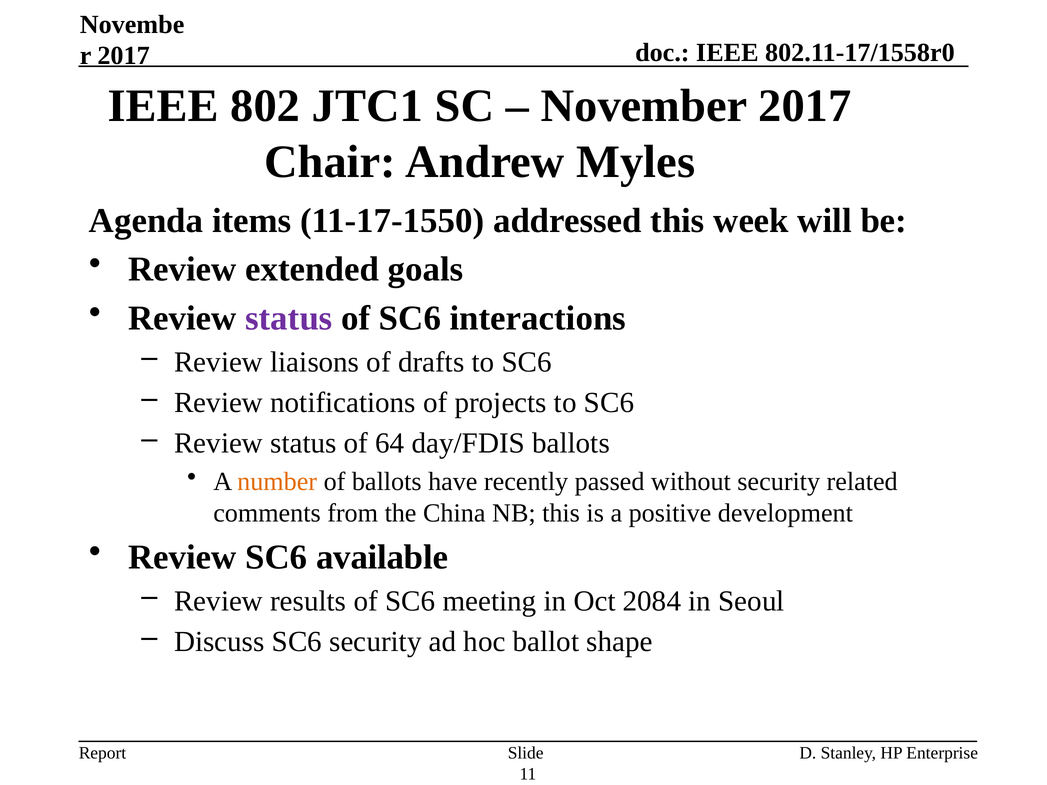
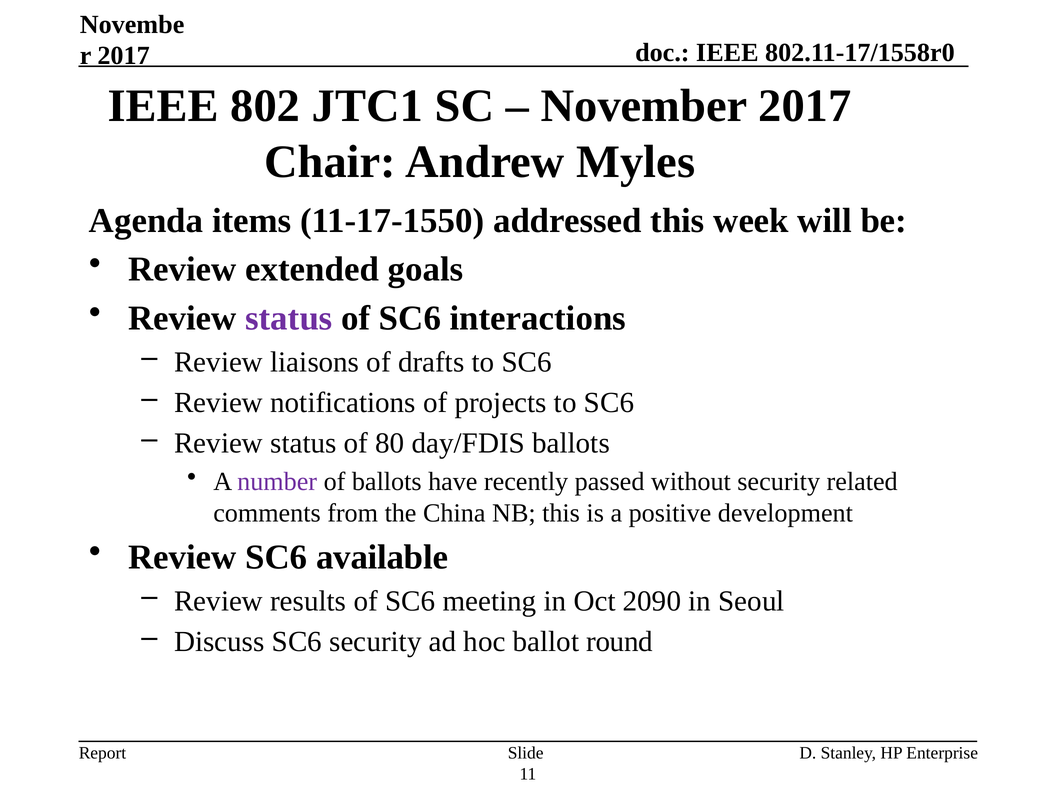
64: 64 -> 80 (390, 444)
number colour: orange -> purple (277, 482)
2084: 2084 -> 2090 (652, 601)
shape: shape -> round (620, 642)
